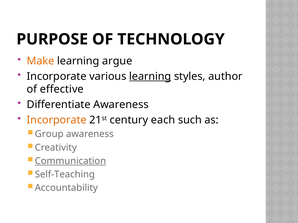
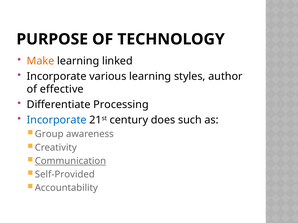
argue: argue -> linked (117, 61)
learning underline: present -> none (150, 77)
Differentiate Awareness: Awareness -> Processing (121, 105)
Incorporate colour: orange -> blue (57, 120)
each: each -> does (163, 120)
Self-Teaching: Self-Teaching -> Self-Provided (65, 175)
